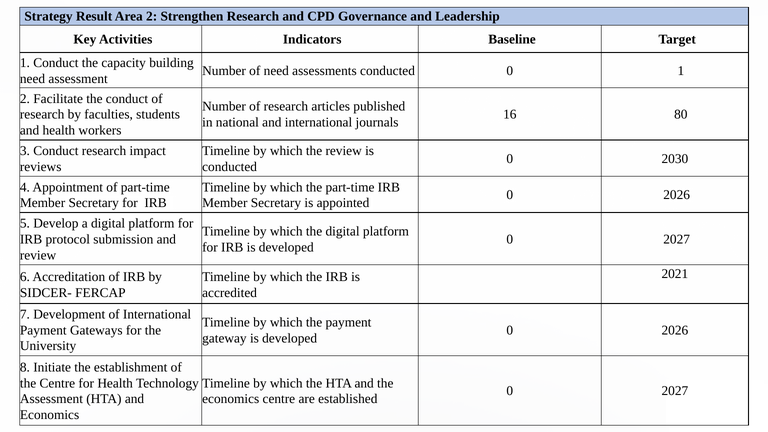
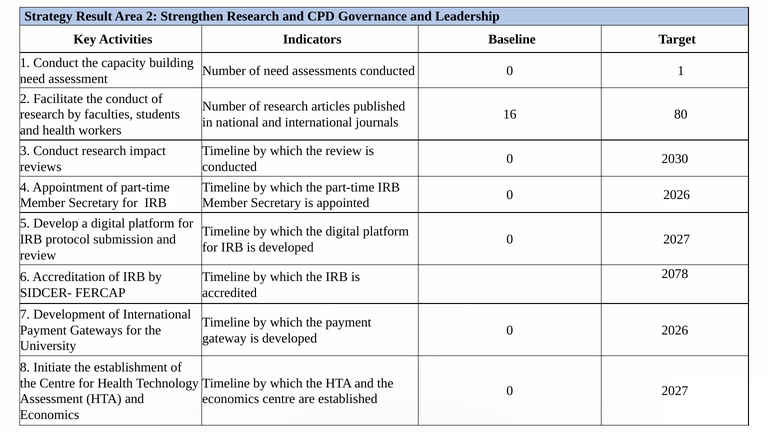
2021: 2021 -> 2078 (675, 274)
